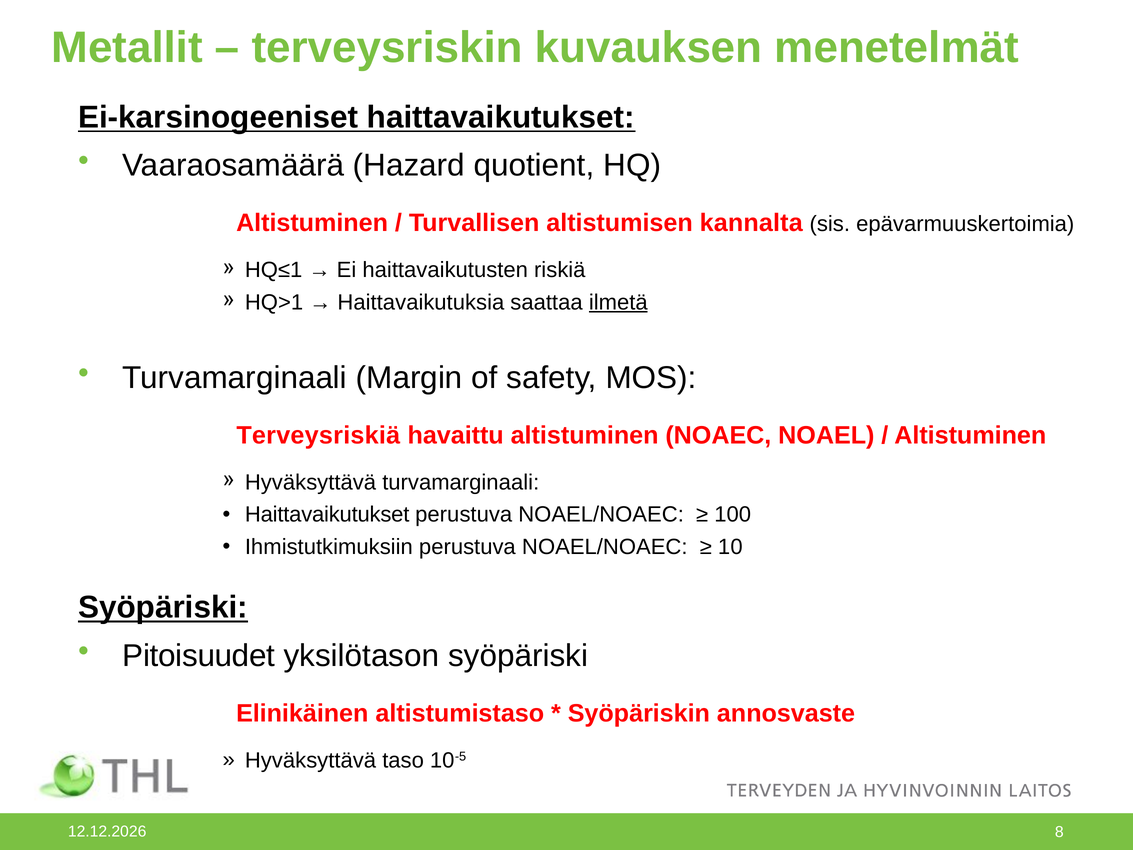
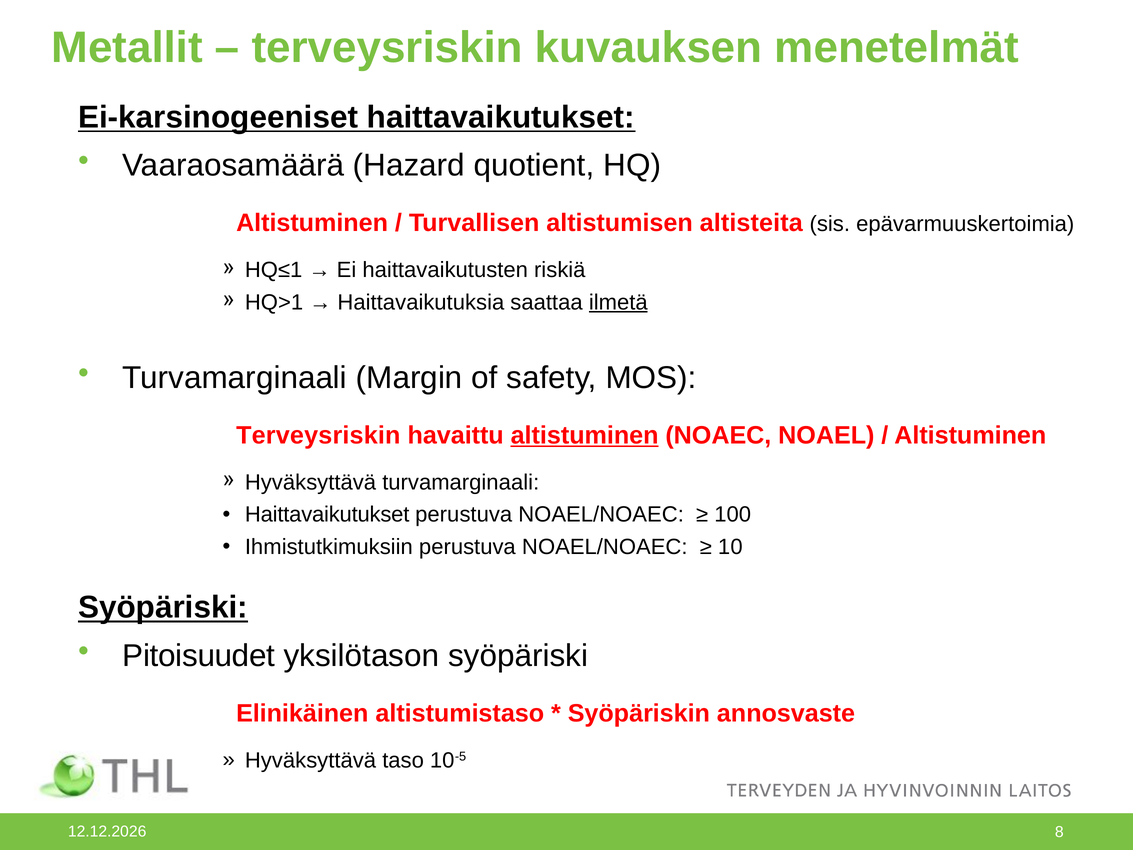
kannalta: kannalta -> altisteita (751, 223)
Terveysriskiä: Terveysriskiä -> Terveysriskin (318, 435)
altistuminen underline: none -> present (585, 435)
